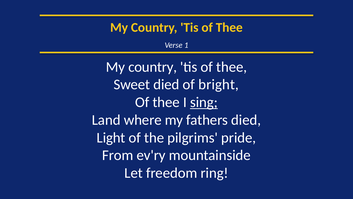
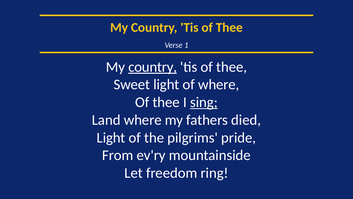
country underline: none -> present (153, 67)
Sweet died: died -> light (166, 84)
of bright: bright -> where (219, 84)
